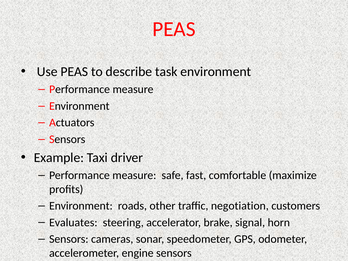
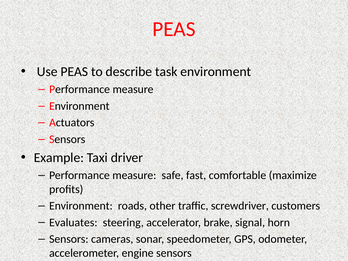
negotiation: negotiation -> screwdriver (240, 206)
